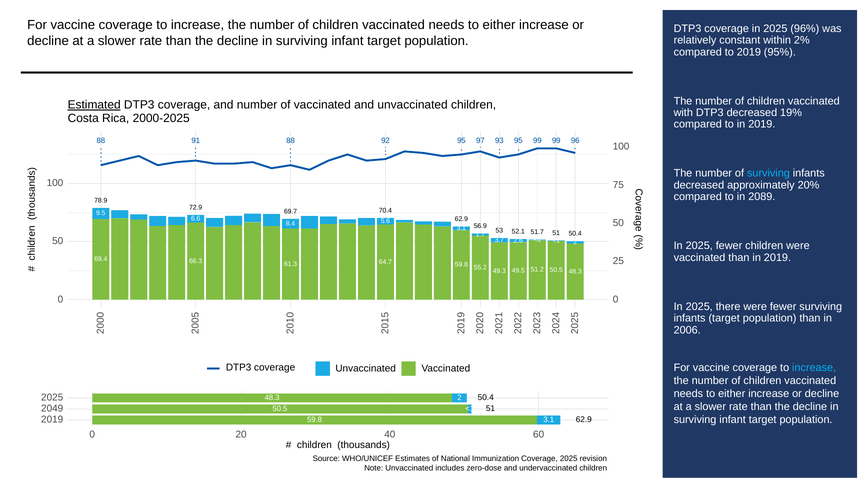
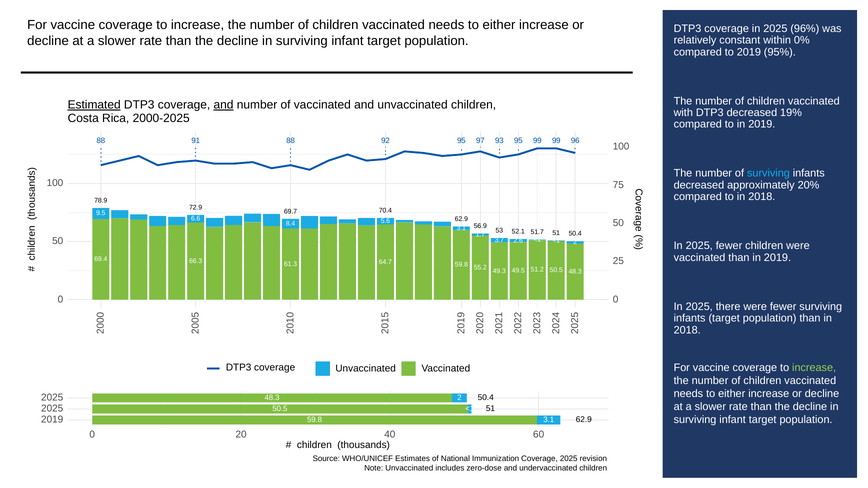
2%: 2% -> 0% (802, 40)
and underline: none -> present (224, 105)
to in 2089: 2089 -> 2018 (762, 197)
2006: 2006 -> 2018 (687, 330)
increase colour: light blue -> light green (814, 368)
2049: 2049 -> 2025 (52, 409)
